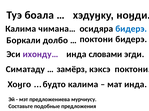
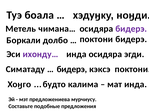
Калима: Калима -> Метель (21, 29)
бидерэ colour: blue -> purple (131, 29)
инда словами: словами -> осидяра (105, 55)
замёрз: замёрз -> бидерэ (72, 70)
